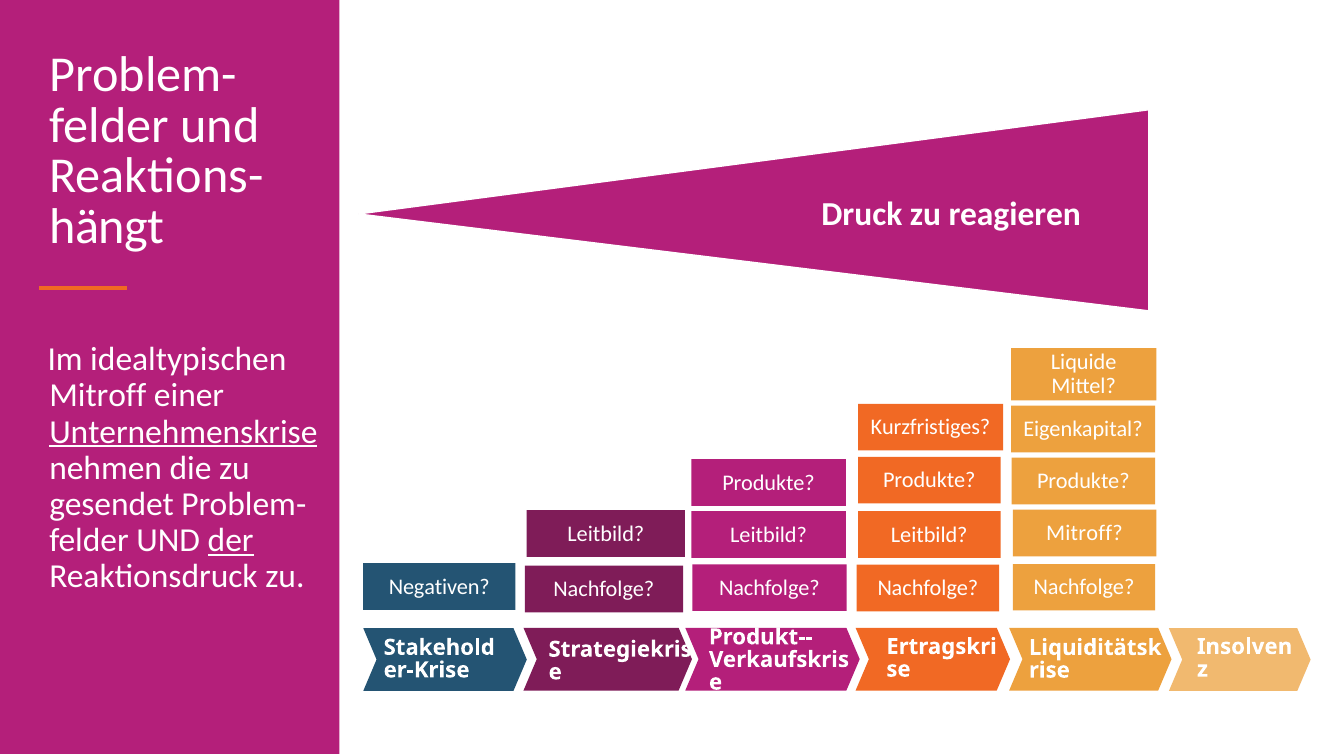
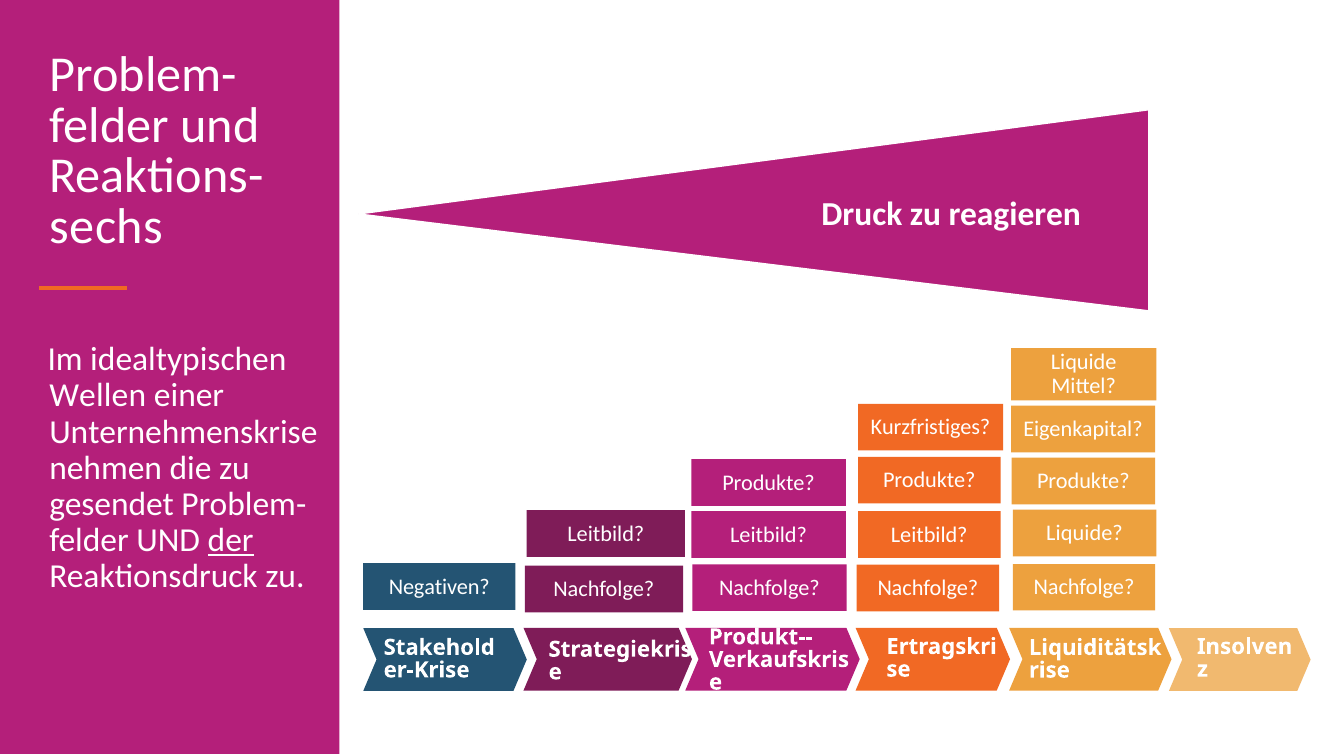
hängt: hängt -> sechs (107, 227)
Mitroff: Mitroff -> Wellen (98, 396)
Unternehmenskrise underline: present -> none (183, 432)
Leitbild Mitroff: Mitroff -> Liquide (1084, 533)
